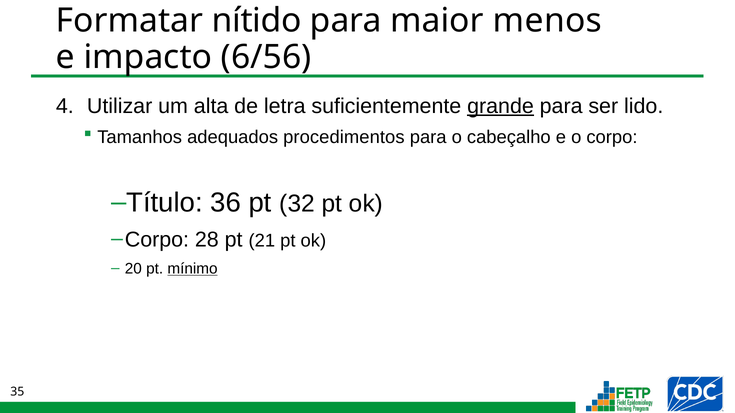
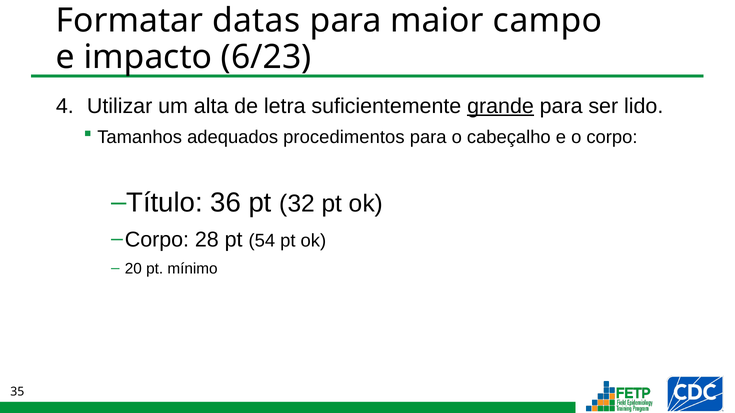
nítido: nítido -> datas (256, 21)
menos: menos -> campo (547, 21)
6/56: 6/56 -> 6/23 (266, 57)
21: 21 -> 54 (262, 241)
mínimo underline: present -> none (193, 269)
